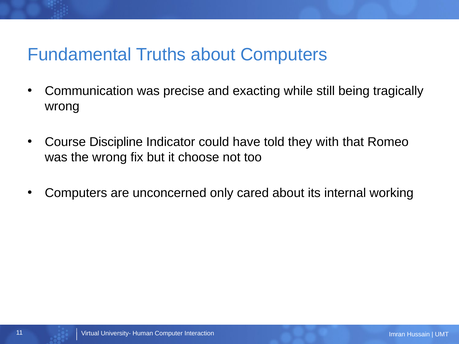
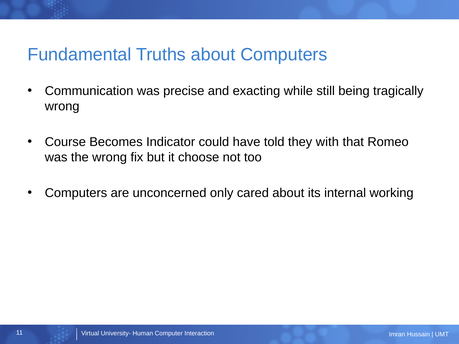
Discipline: Discipline -> Becomes (116, 142)
